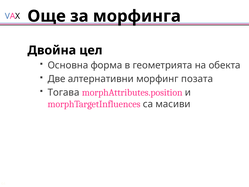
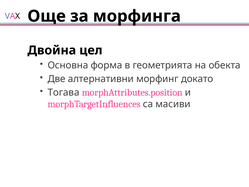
позата: позата -> докато (197, 79)
